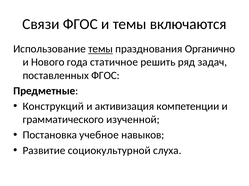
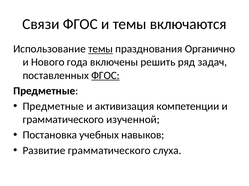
статичное: статичное -> включены (114, 62)
ФГОС underline: none -> present (105, 76)
Конструкций: Конструкций -> Предметные (53, 107)
учебное: учебное -> учебных (99, 136)
Развитие социокультурной: социокультурной -> грамматического (109, 151)
